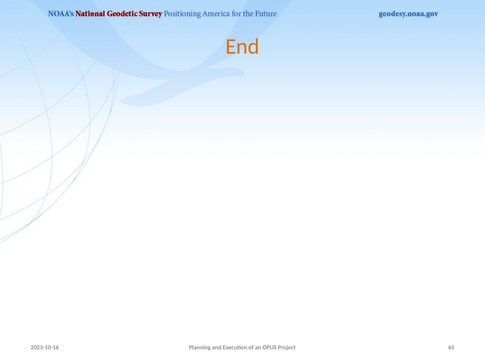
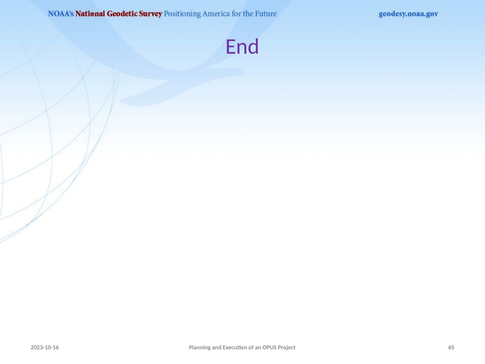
End colour: orange -> purple (242, 46)
